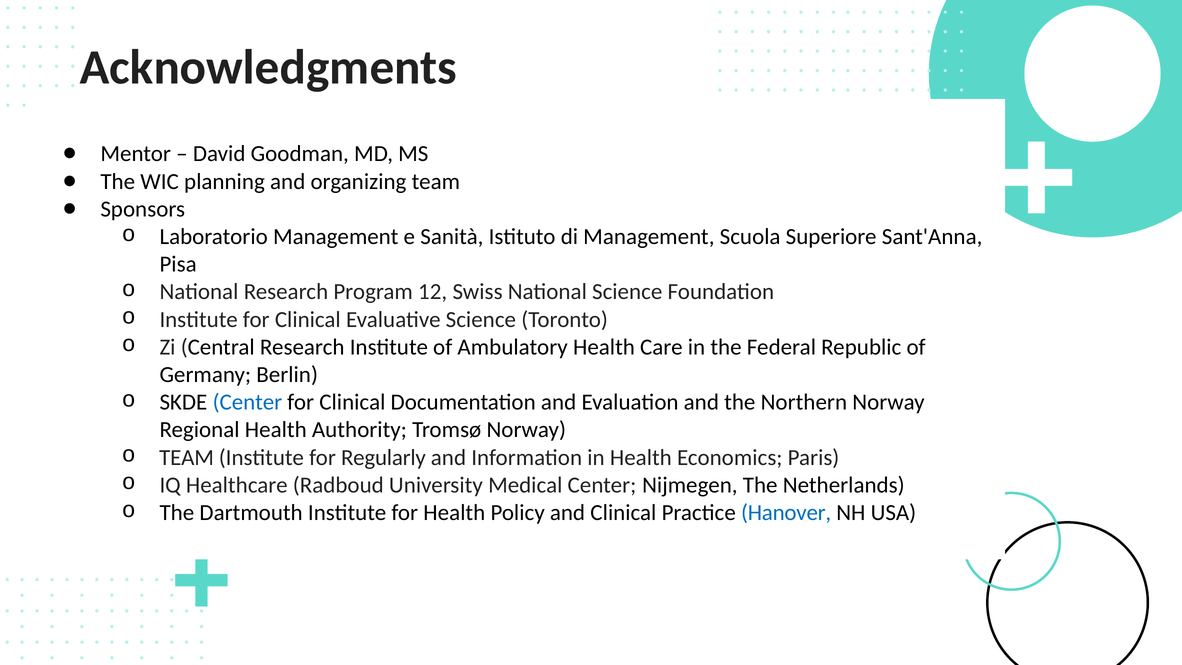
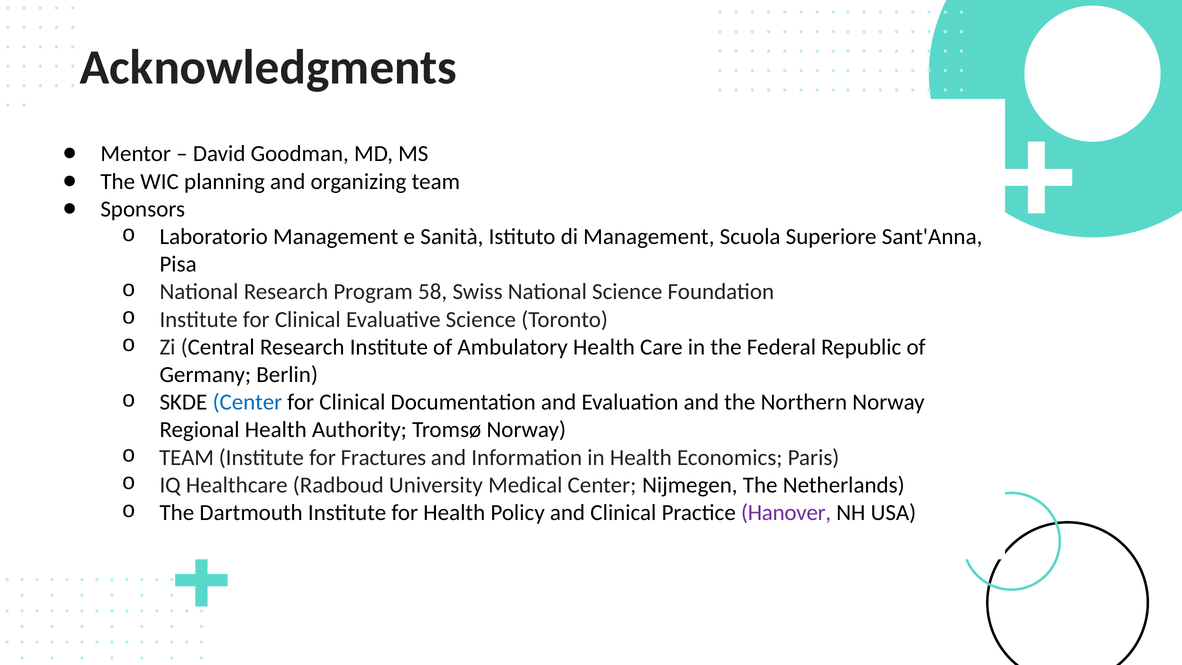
12: 12 -> 58 (433, 292)
Regularly: Regularly -> Fractures (383, 457)
Hanover colour: blue -> purple (786, 513)
